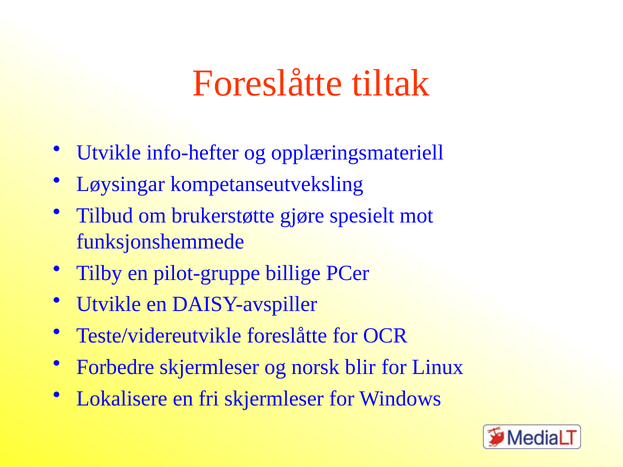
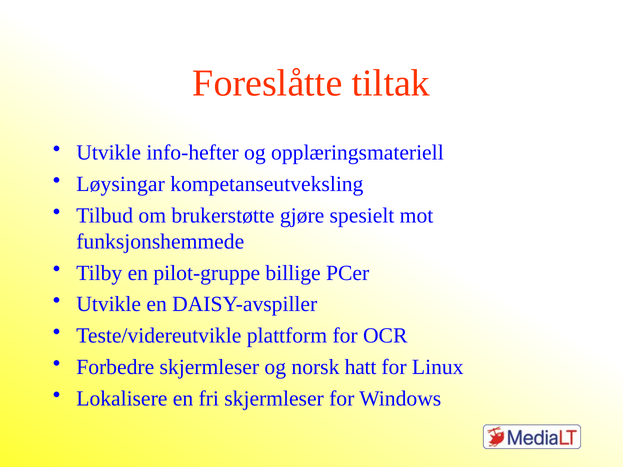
Teste/videreutvikle foreslåtte: foreslåtte -> plattform (287, 336)
blir: blir -> hatt (361, 367)
